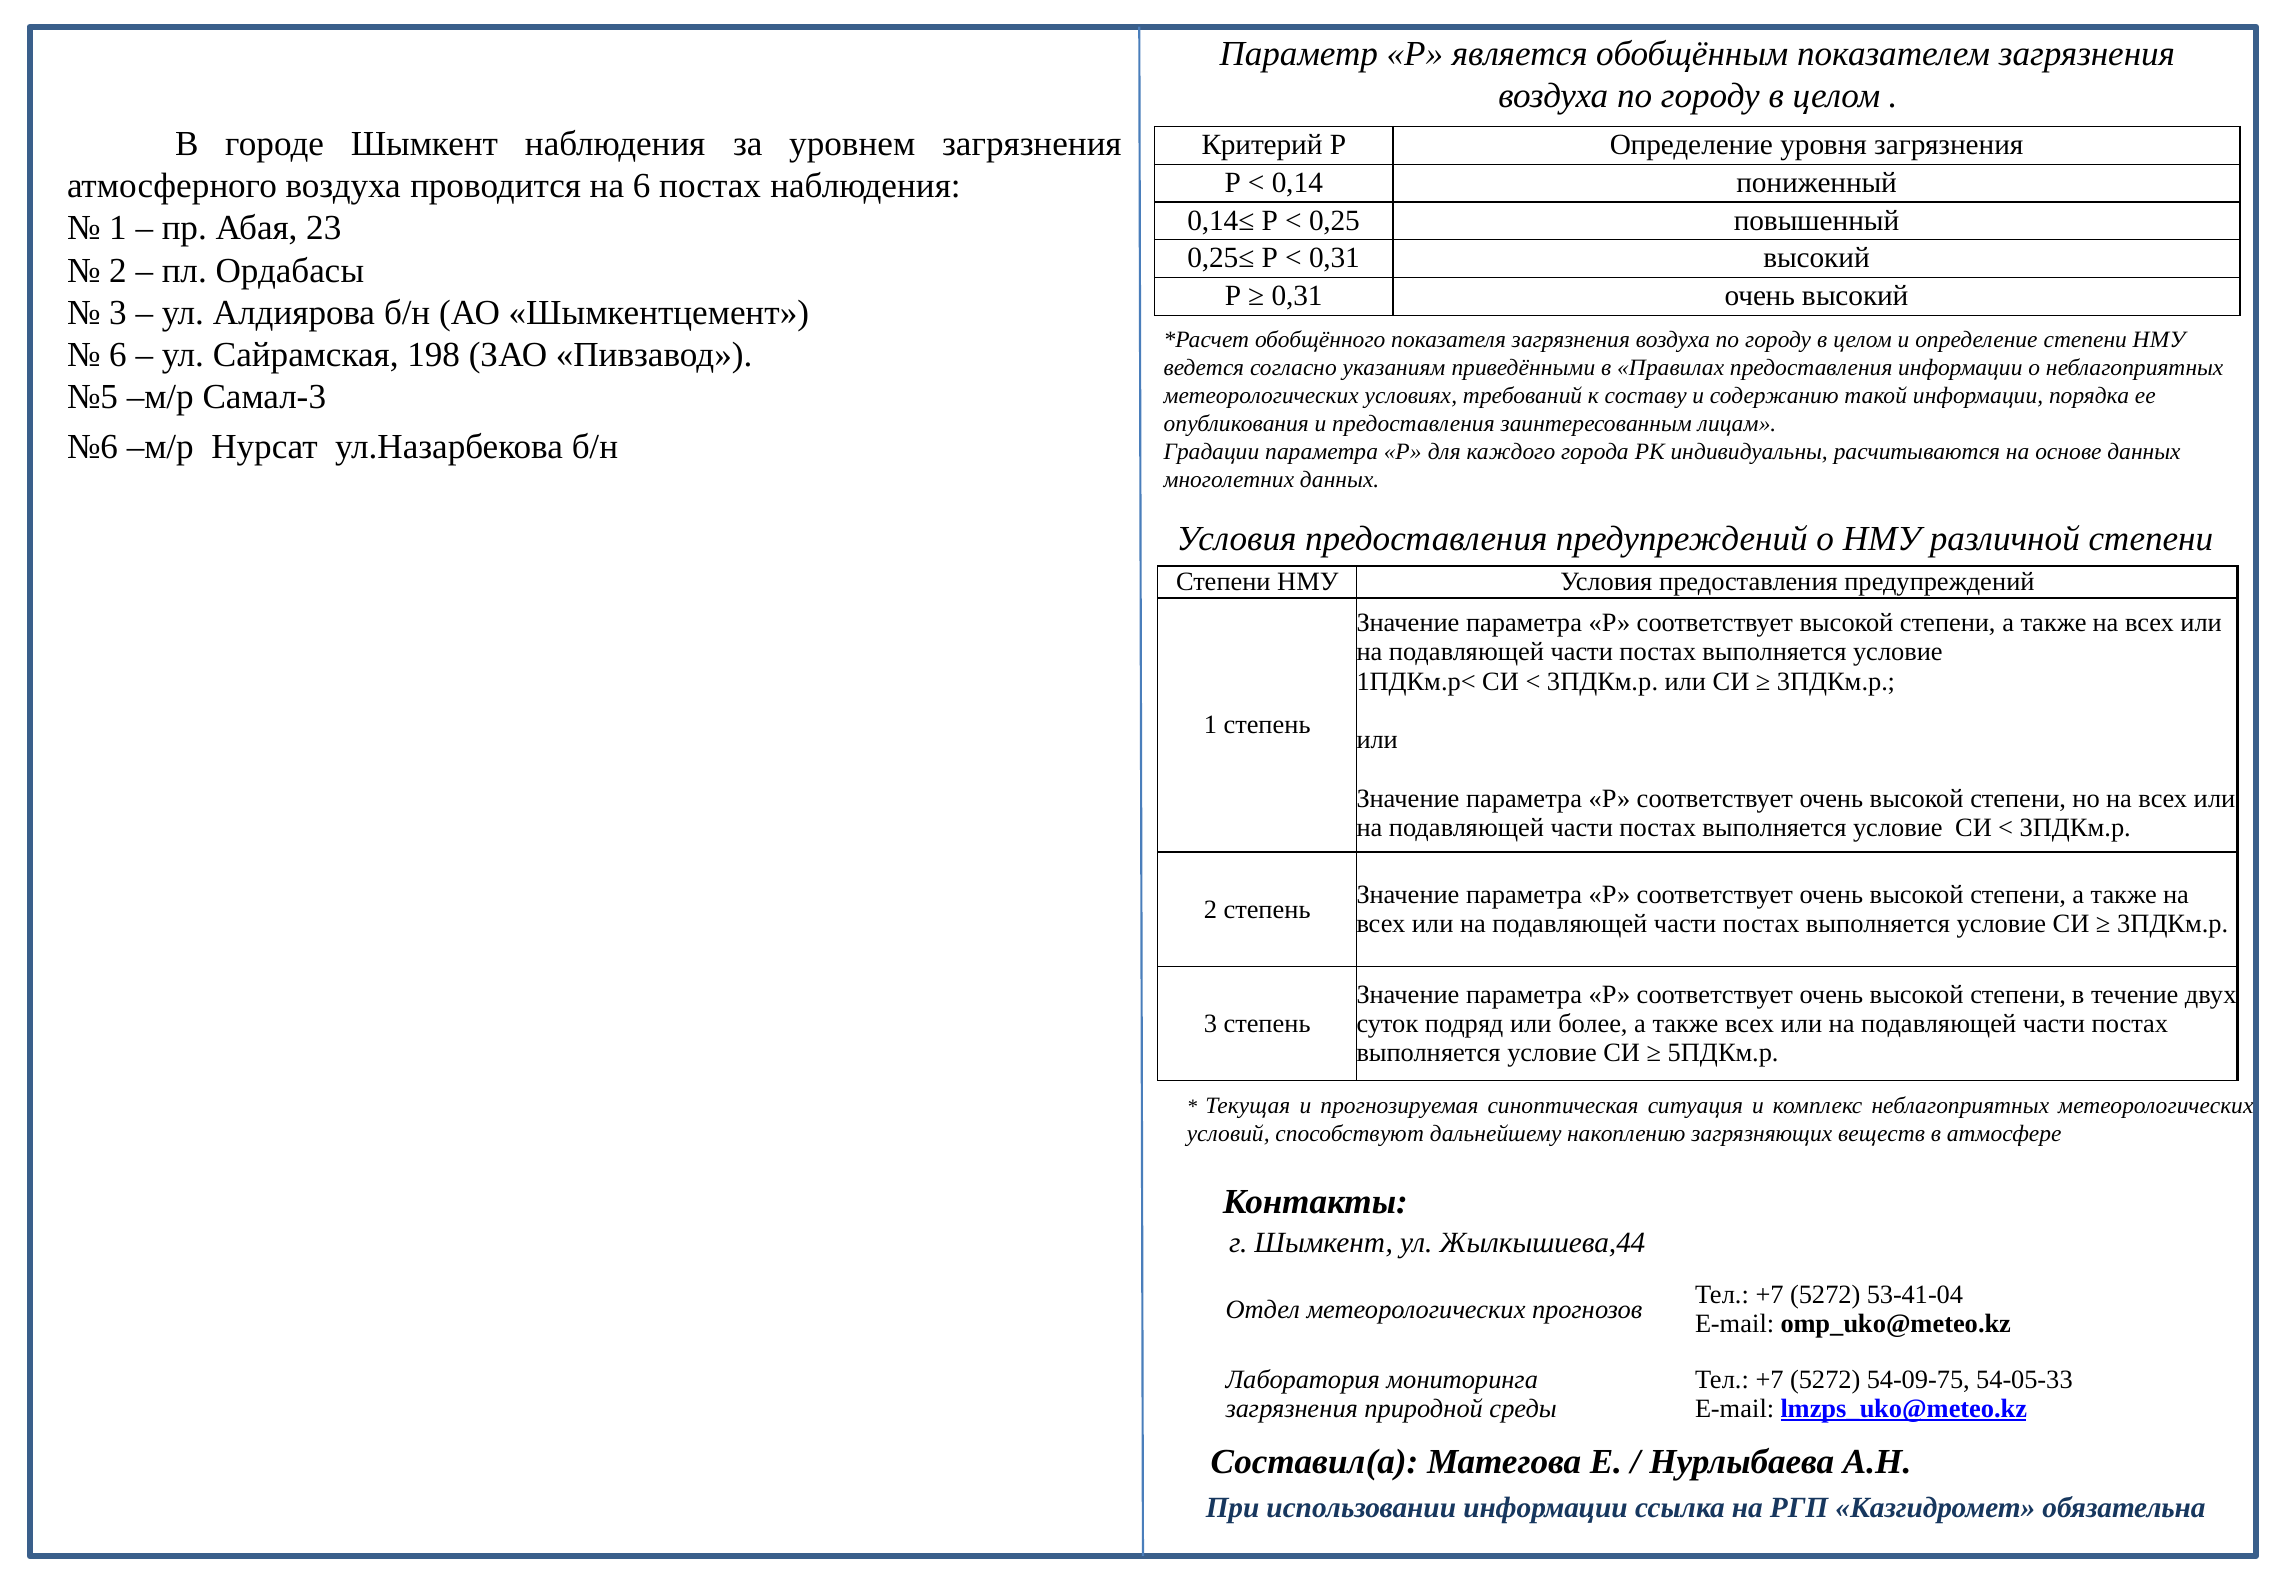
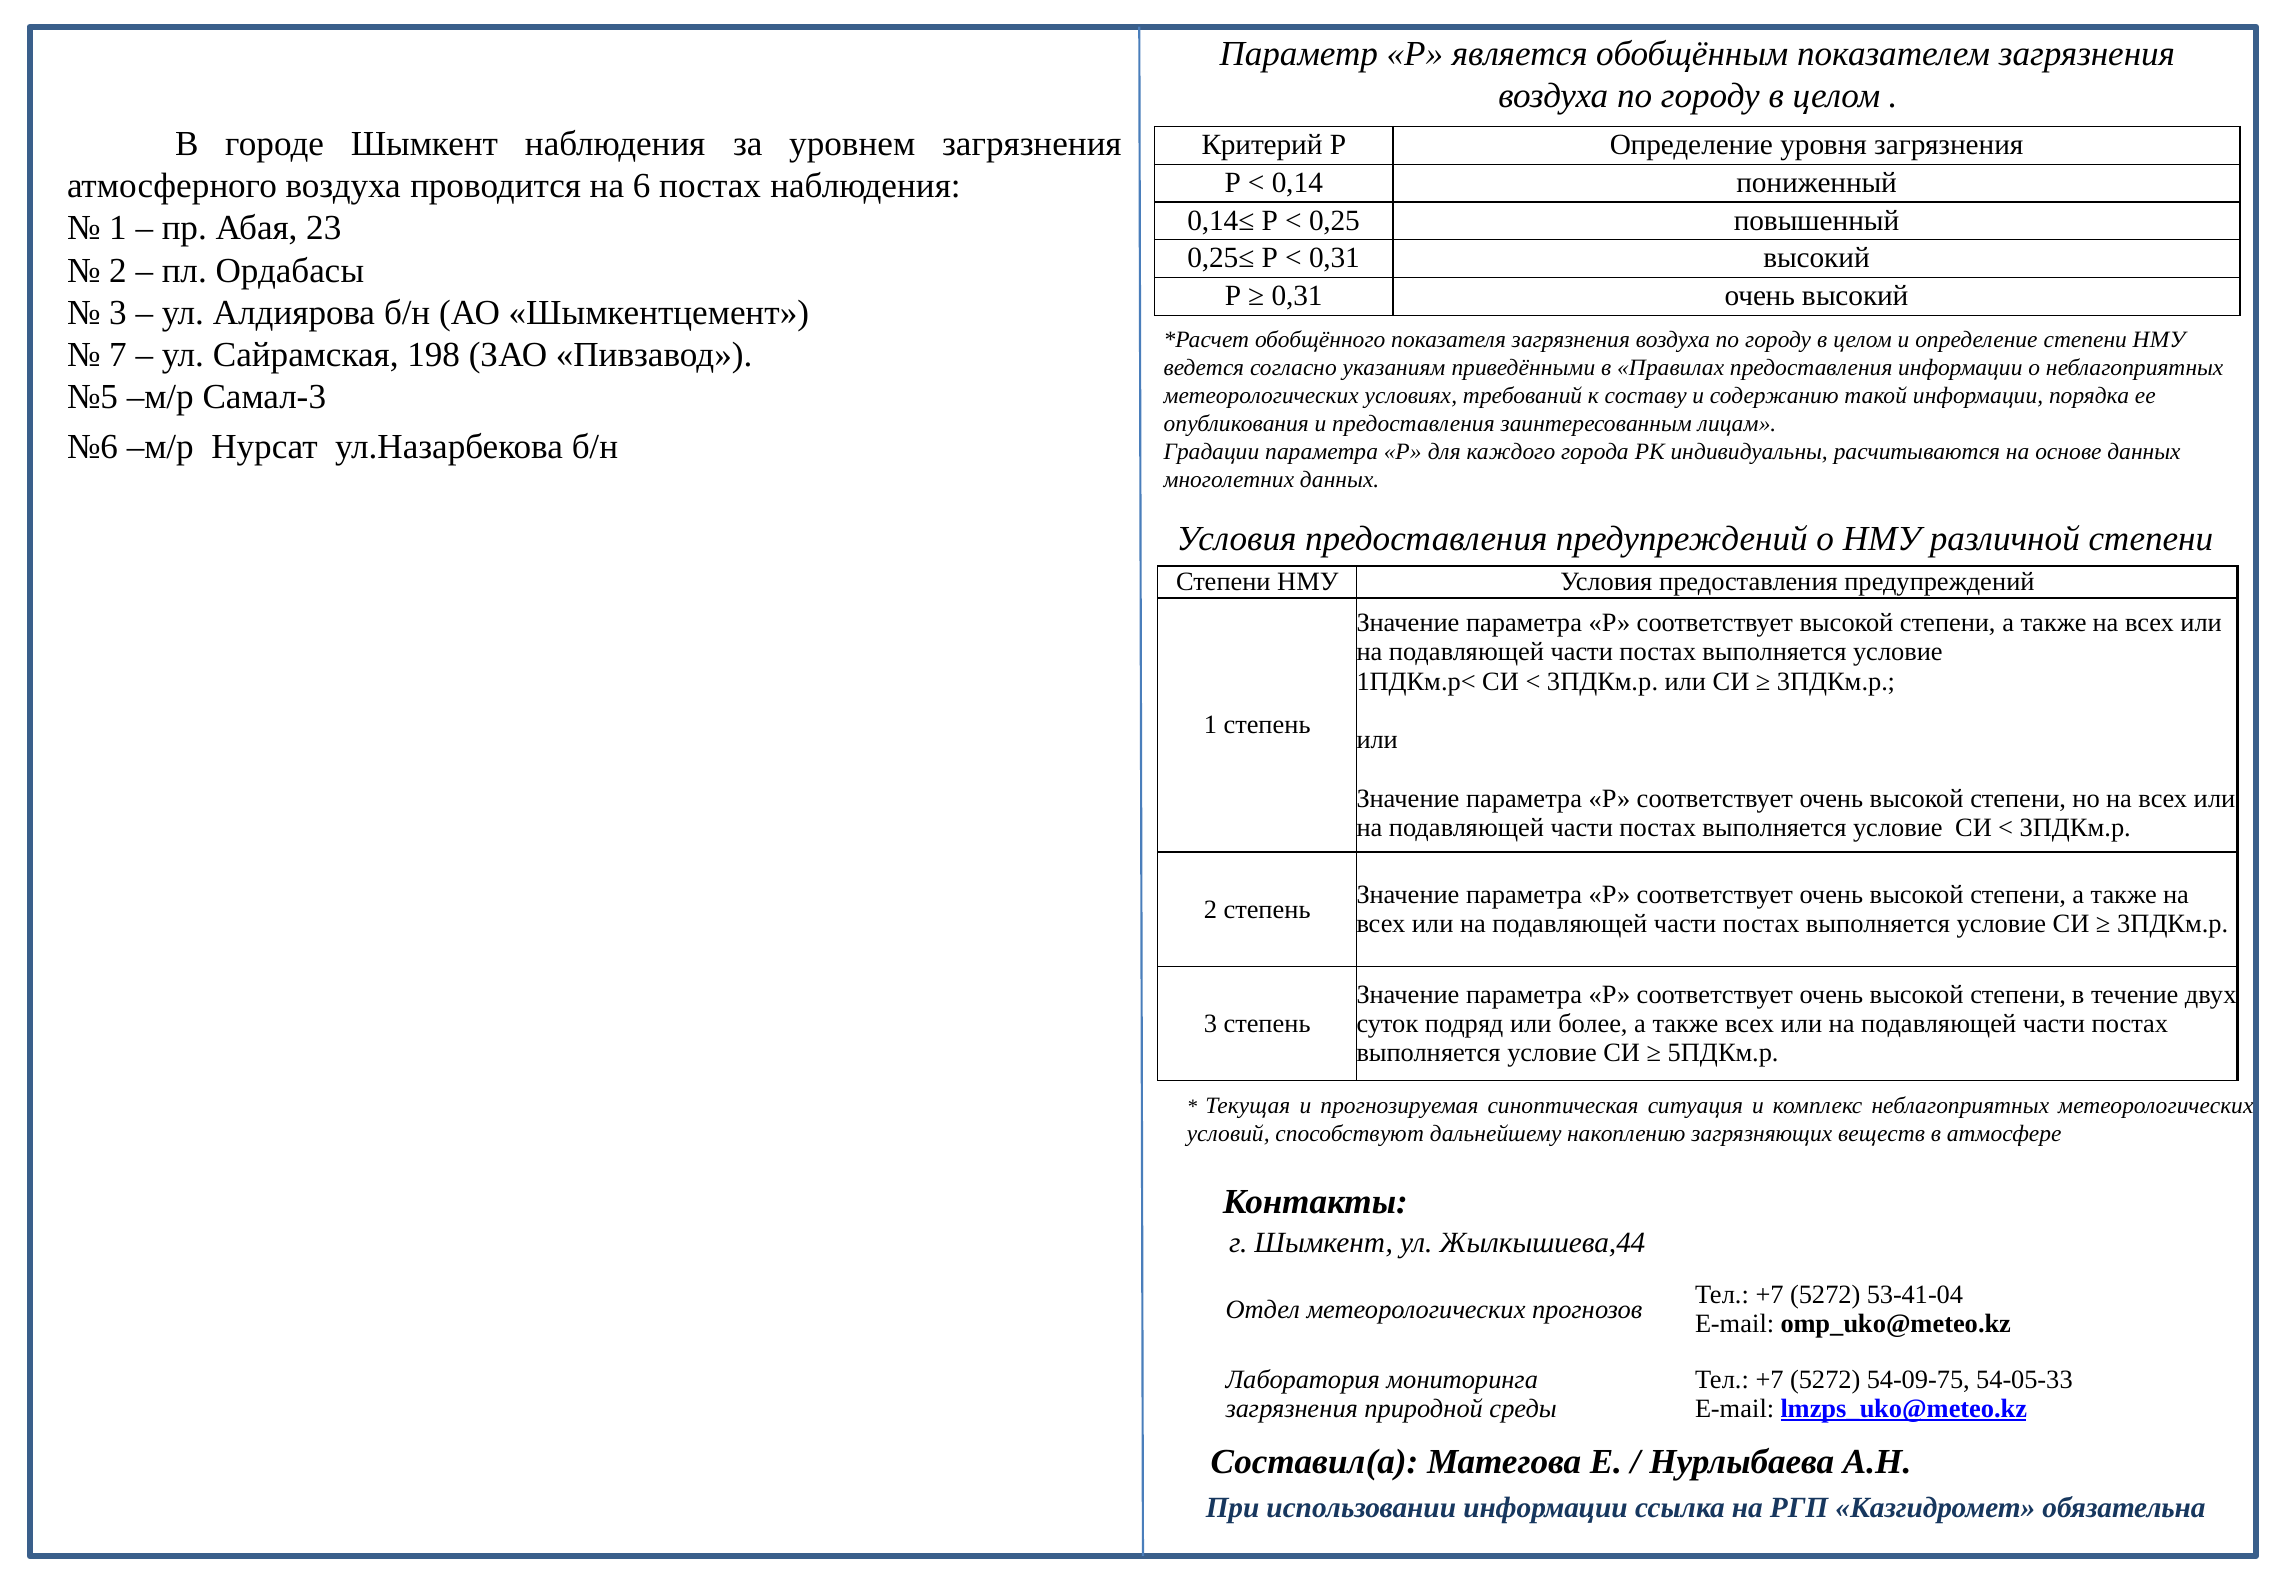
6: 6 -> 7 (118, 355)
